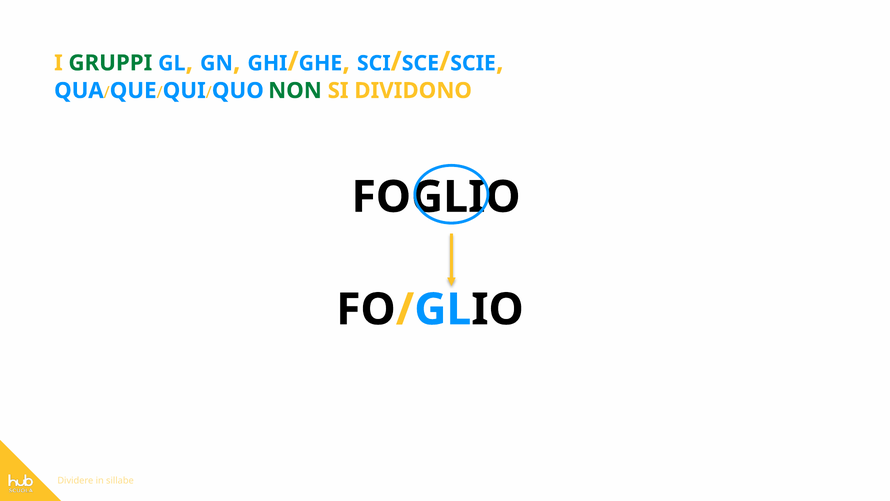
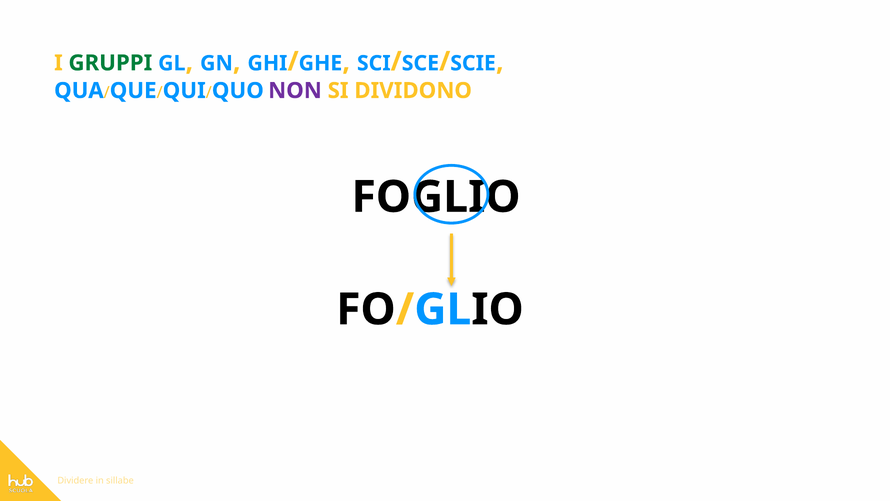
NON colour: green -> purple (295, 91)
